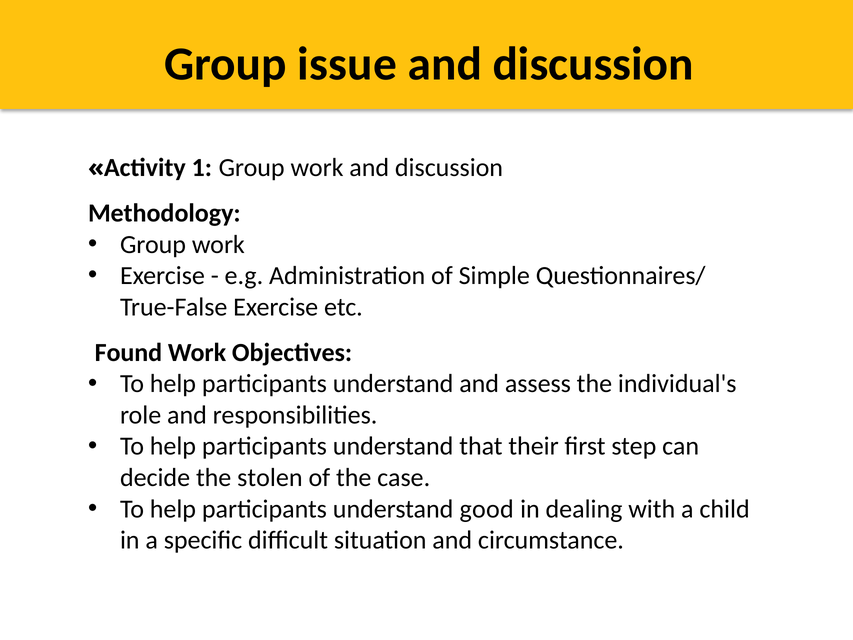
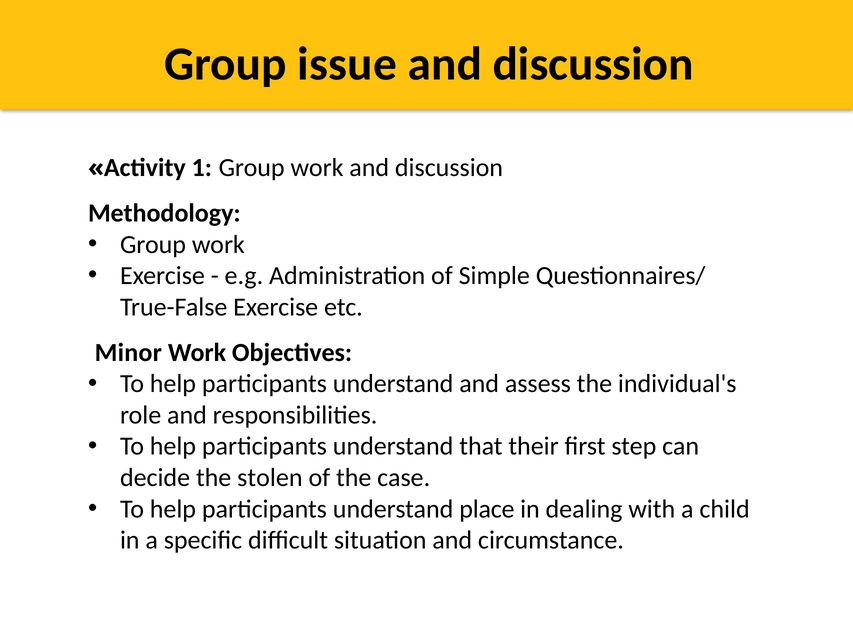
Found: Found -> Minor (128, 352)
good: good -> place (487, 509)
